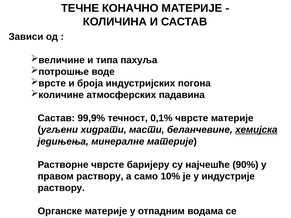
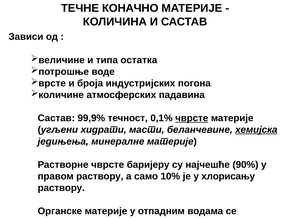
пахуља: пахуља -> остатка (139, 60)
чврсте underline: none -> present (192, 118)
индустрије: индустрије -> хлорисању (228, 177)
